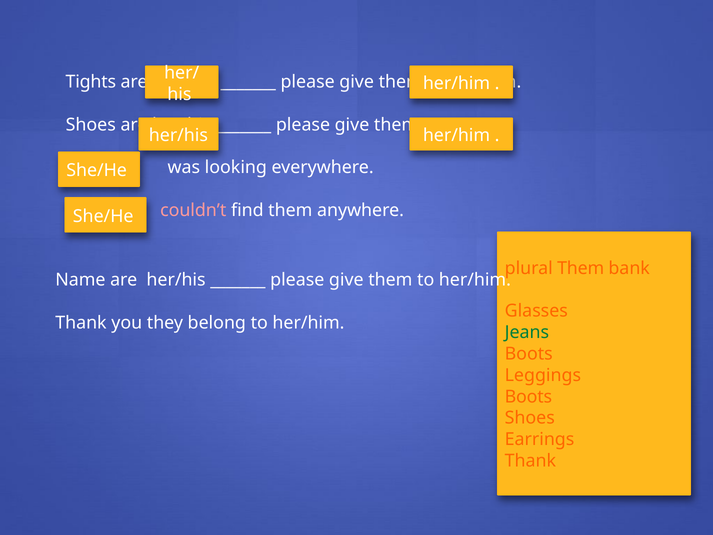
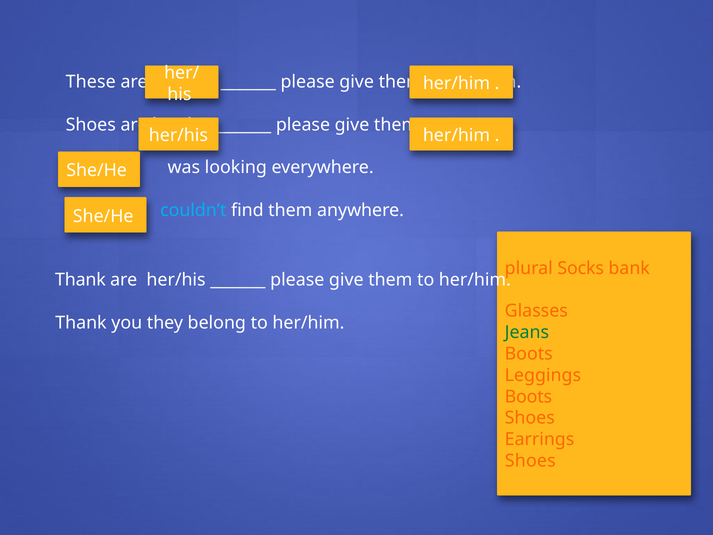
Tights: Tights -> These (91, 82)
couldn’t colour: pink -> light blue (193, 210)
plural Them: Them -> Socks (581, 268)
Name: Name -> Thank (80, 280)
Thank: Thank -> Shoes (530, 461)
